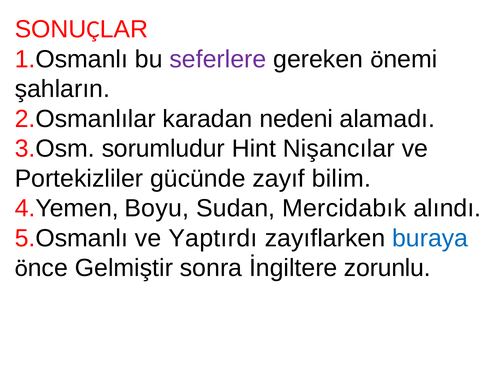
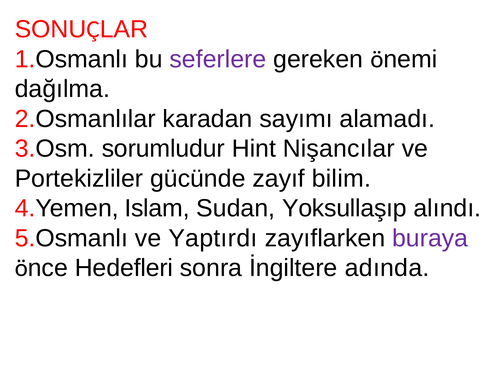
şahların: şahların -> dağılma (62, 89)
nedeni: nedeni -> sayımı (296, 119)
Boyu: Boyu -> Islam (157, 209)
Mercidabık: Mercidabık -> Yoksullaşıp (344, 209)
buraya colour: blue -> purple (430, 239)
Gelmiştir: Gelmiştir -> Hedefleri (124, 268)
zorunlu: zorunlu -> adında (387, 268)
